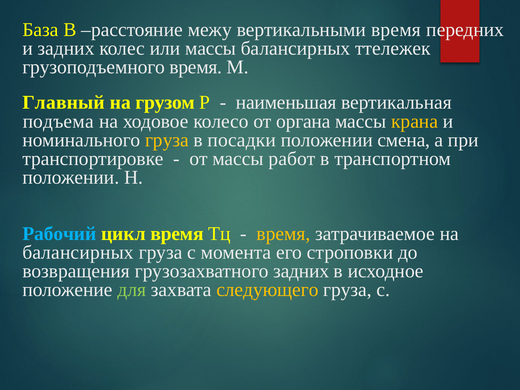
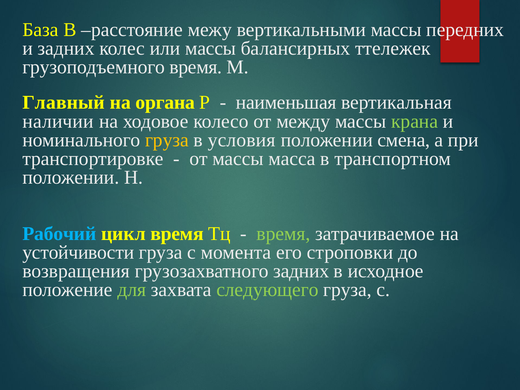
вертикальными время: время -> массы (396, 30)
грузом: грузом -> органа (165, 103)
подъема: подъема -> наличии (58, 121)
органа: органа -> между (303, 121)
крана colour: yellow -> light green (415, 121)
посадки: посадки -> условия (242, 140)
работ: работ -> масса (292, 159)
время colour: yellow -> light green (283, 234)
балансирных: балансирных -> устойчивости (78, 252)
следующего colour: yellow -> light green (267, 290)
